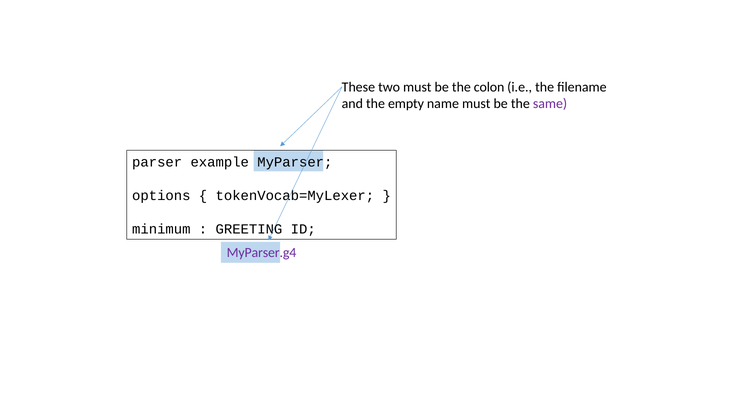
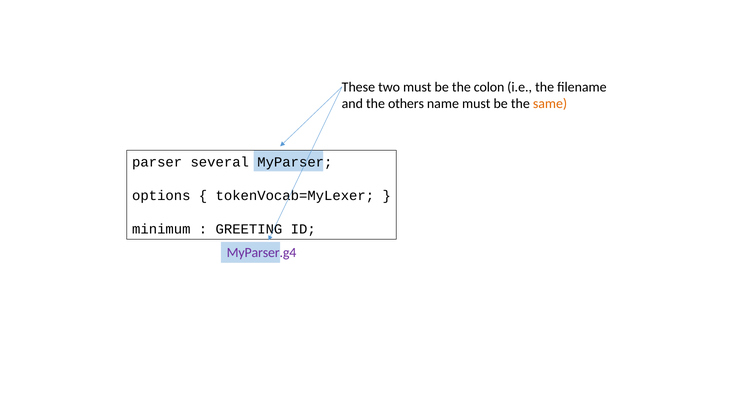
empty: empty -> others (406, 104)
same colour: purple -> orange (550, 104)
example: example -> several (220, 162)
